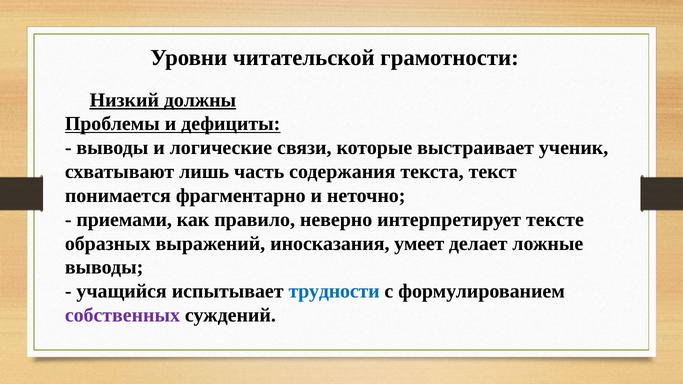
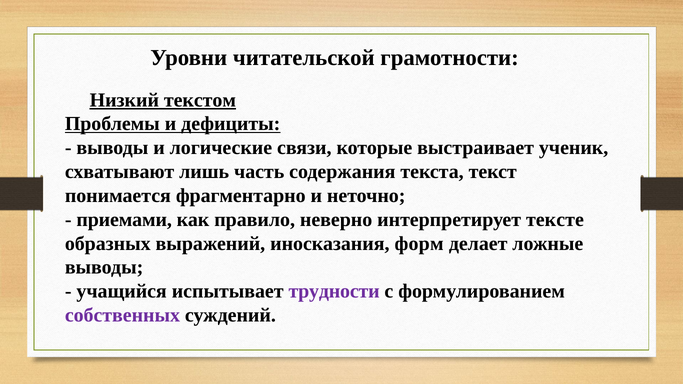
должны: должны -> текстом (200, 100)
умеет: умеет -> форм (419, 244)
трудности colour: blue -> purple (334, 291)
